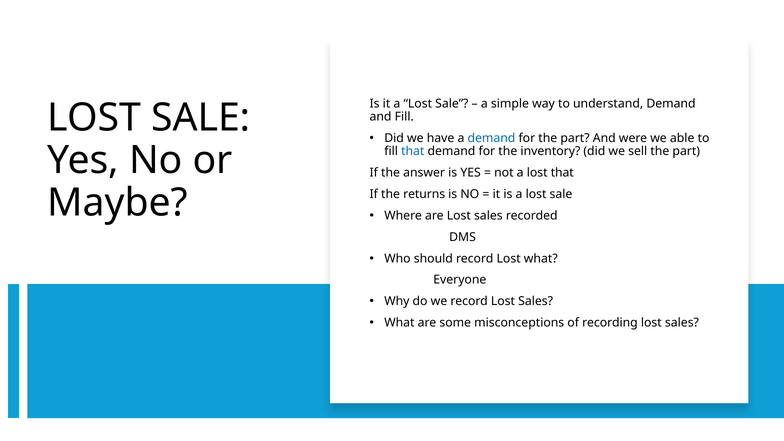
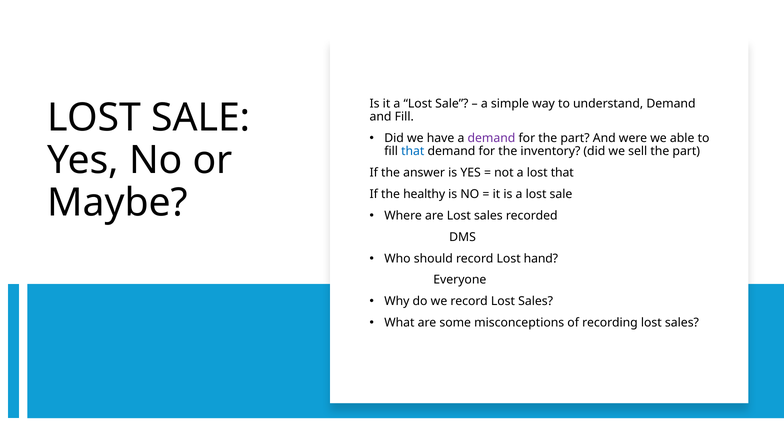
demand colour: blue -> purple (491, 138)
returns: returns -> healthy (424, 194)
Lost what: what -> hand (541, 259)
